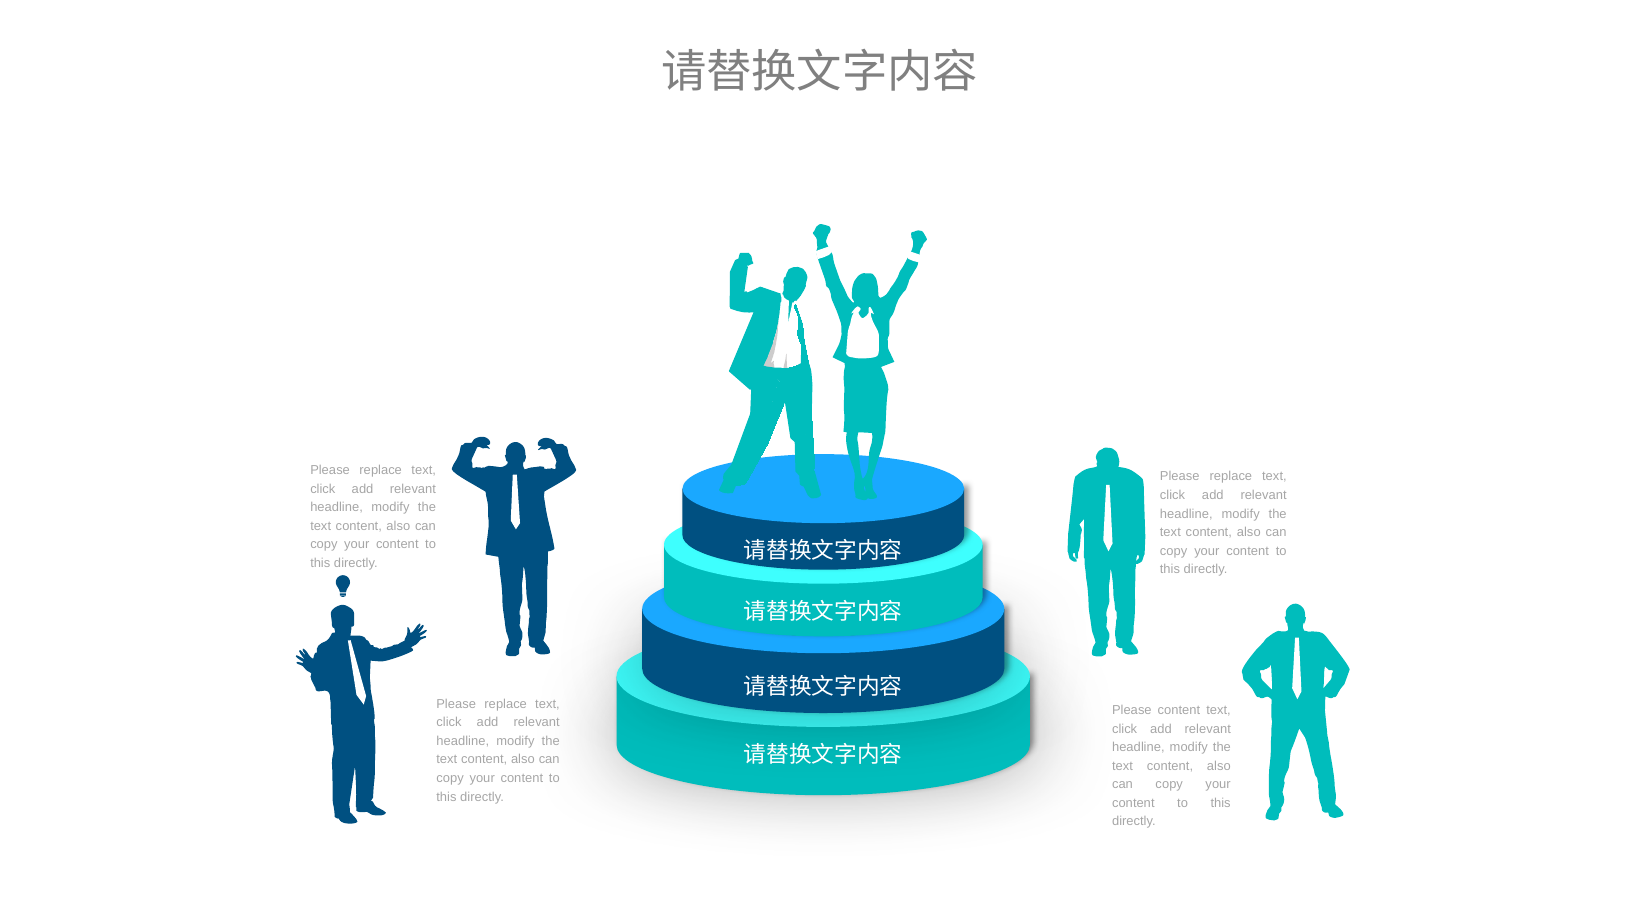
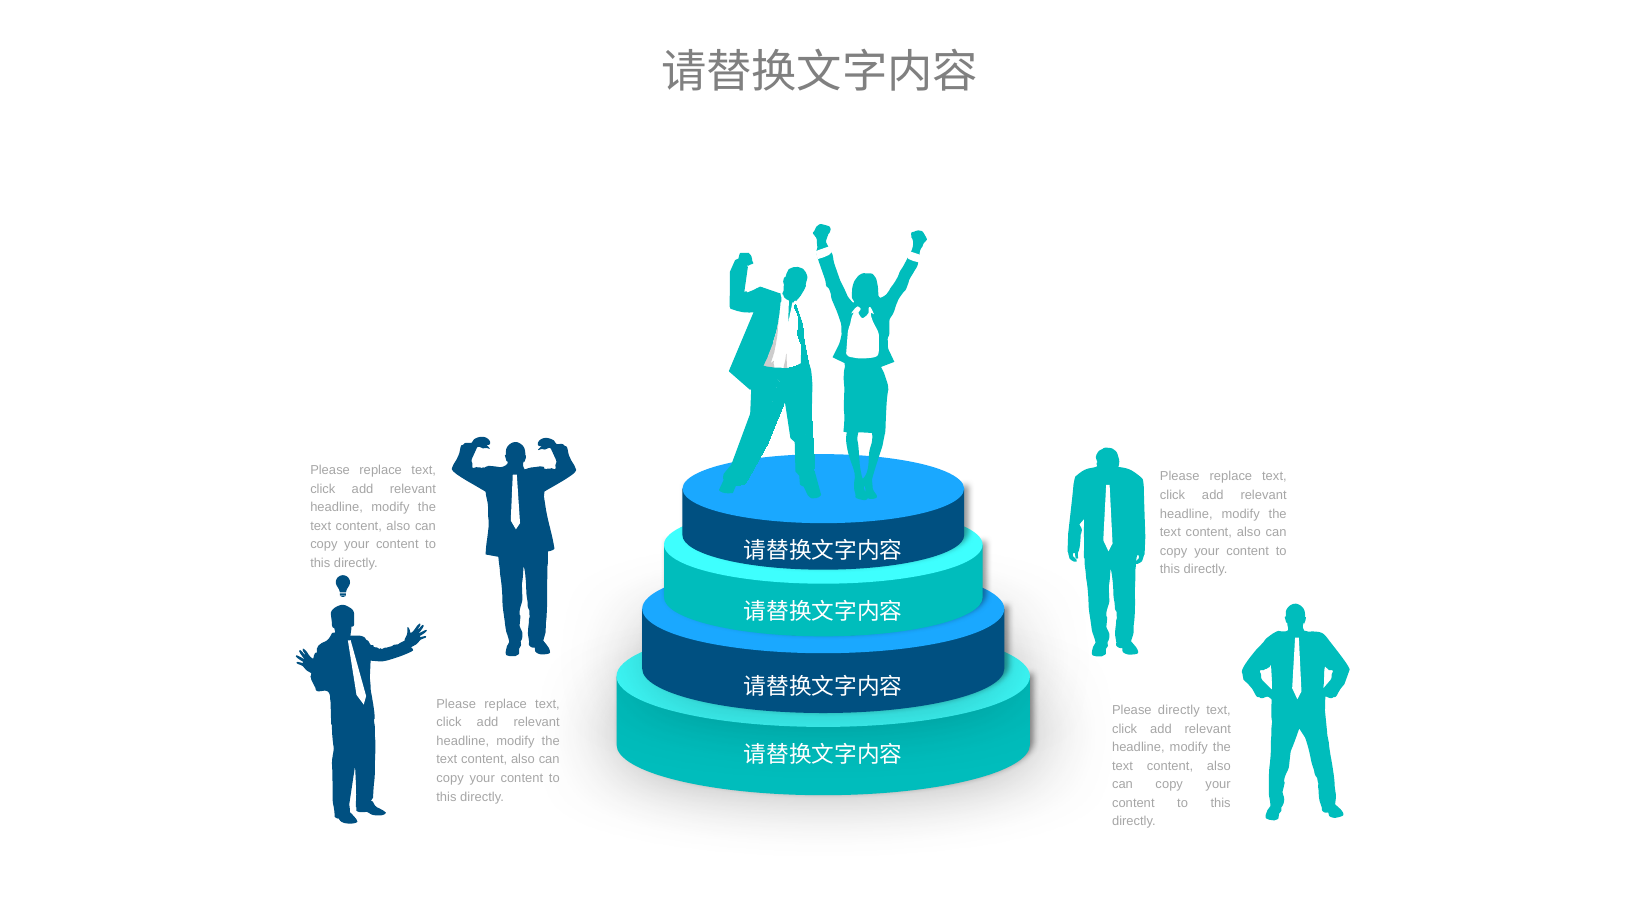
Please content: content -> directly (1179, 710)
